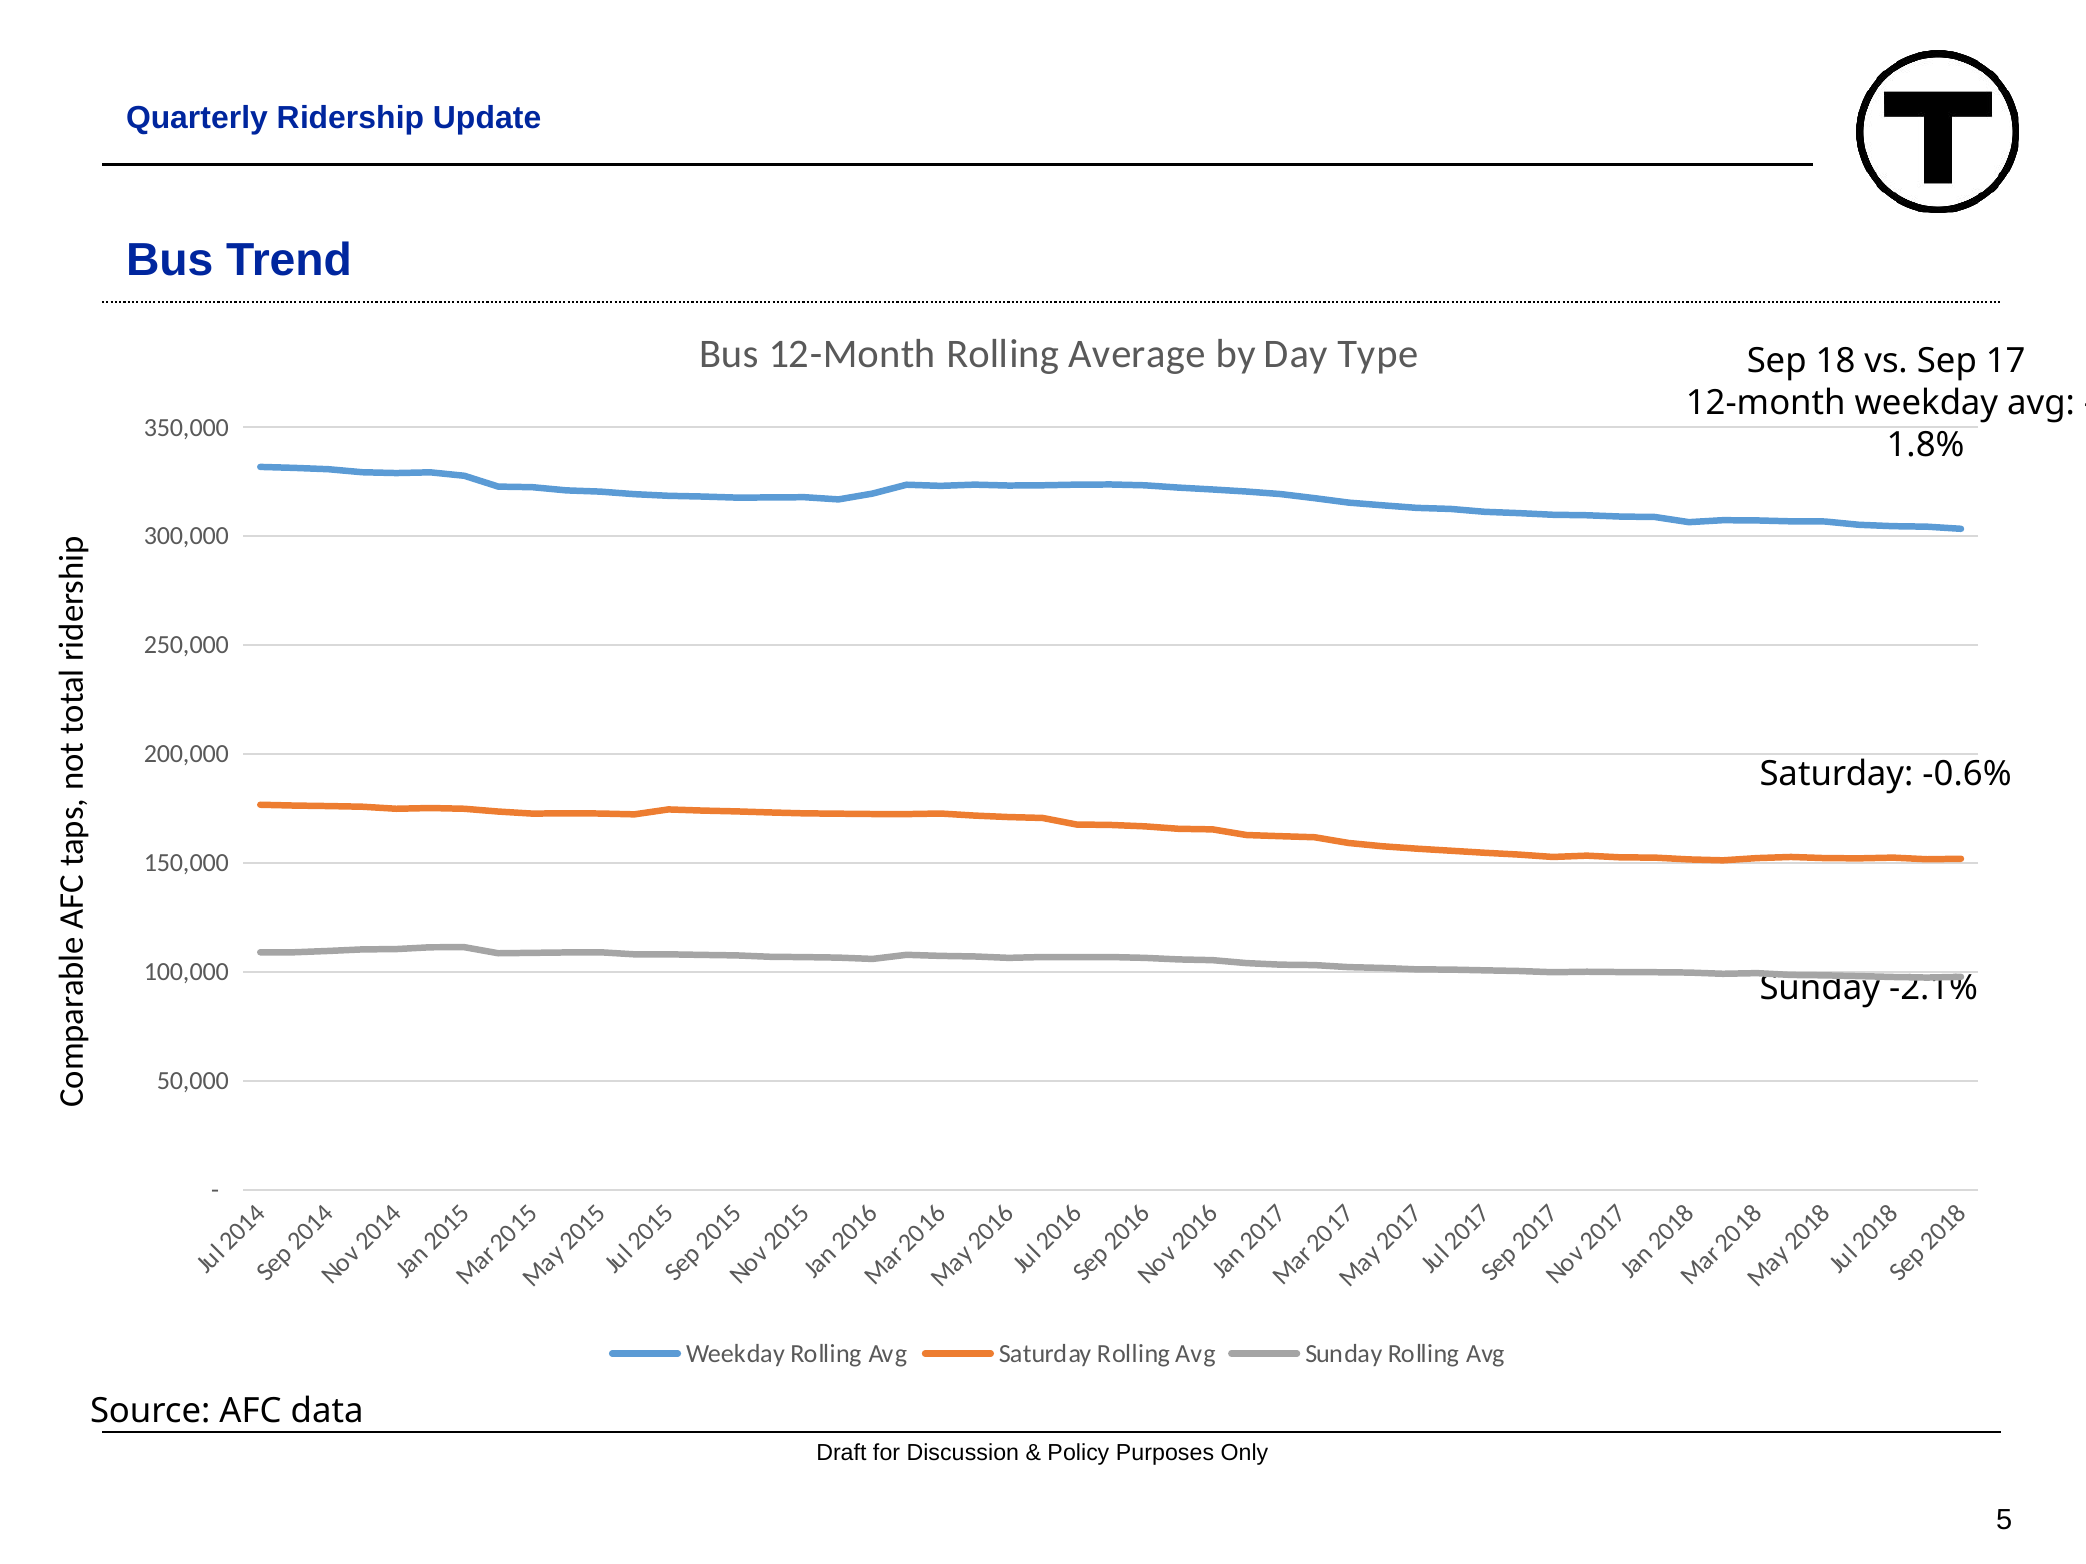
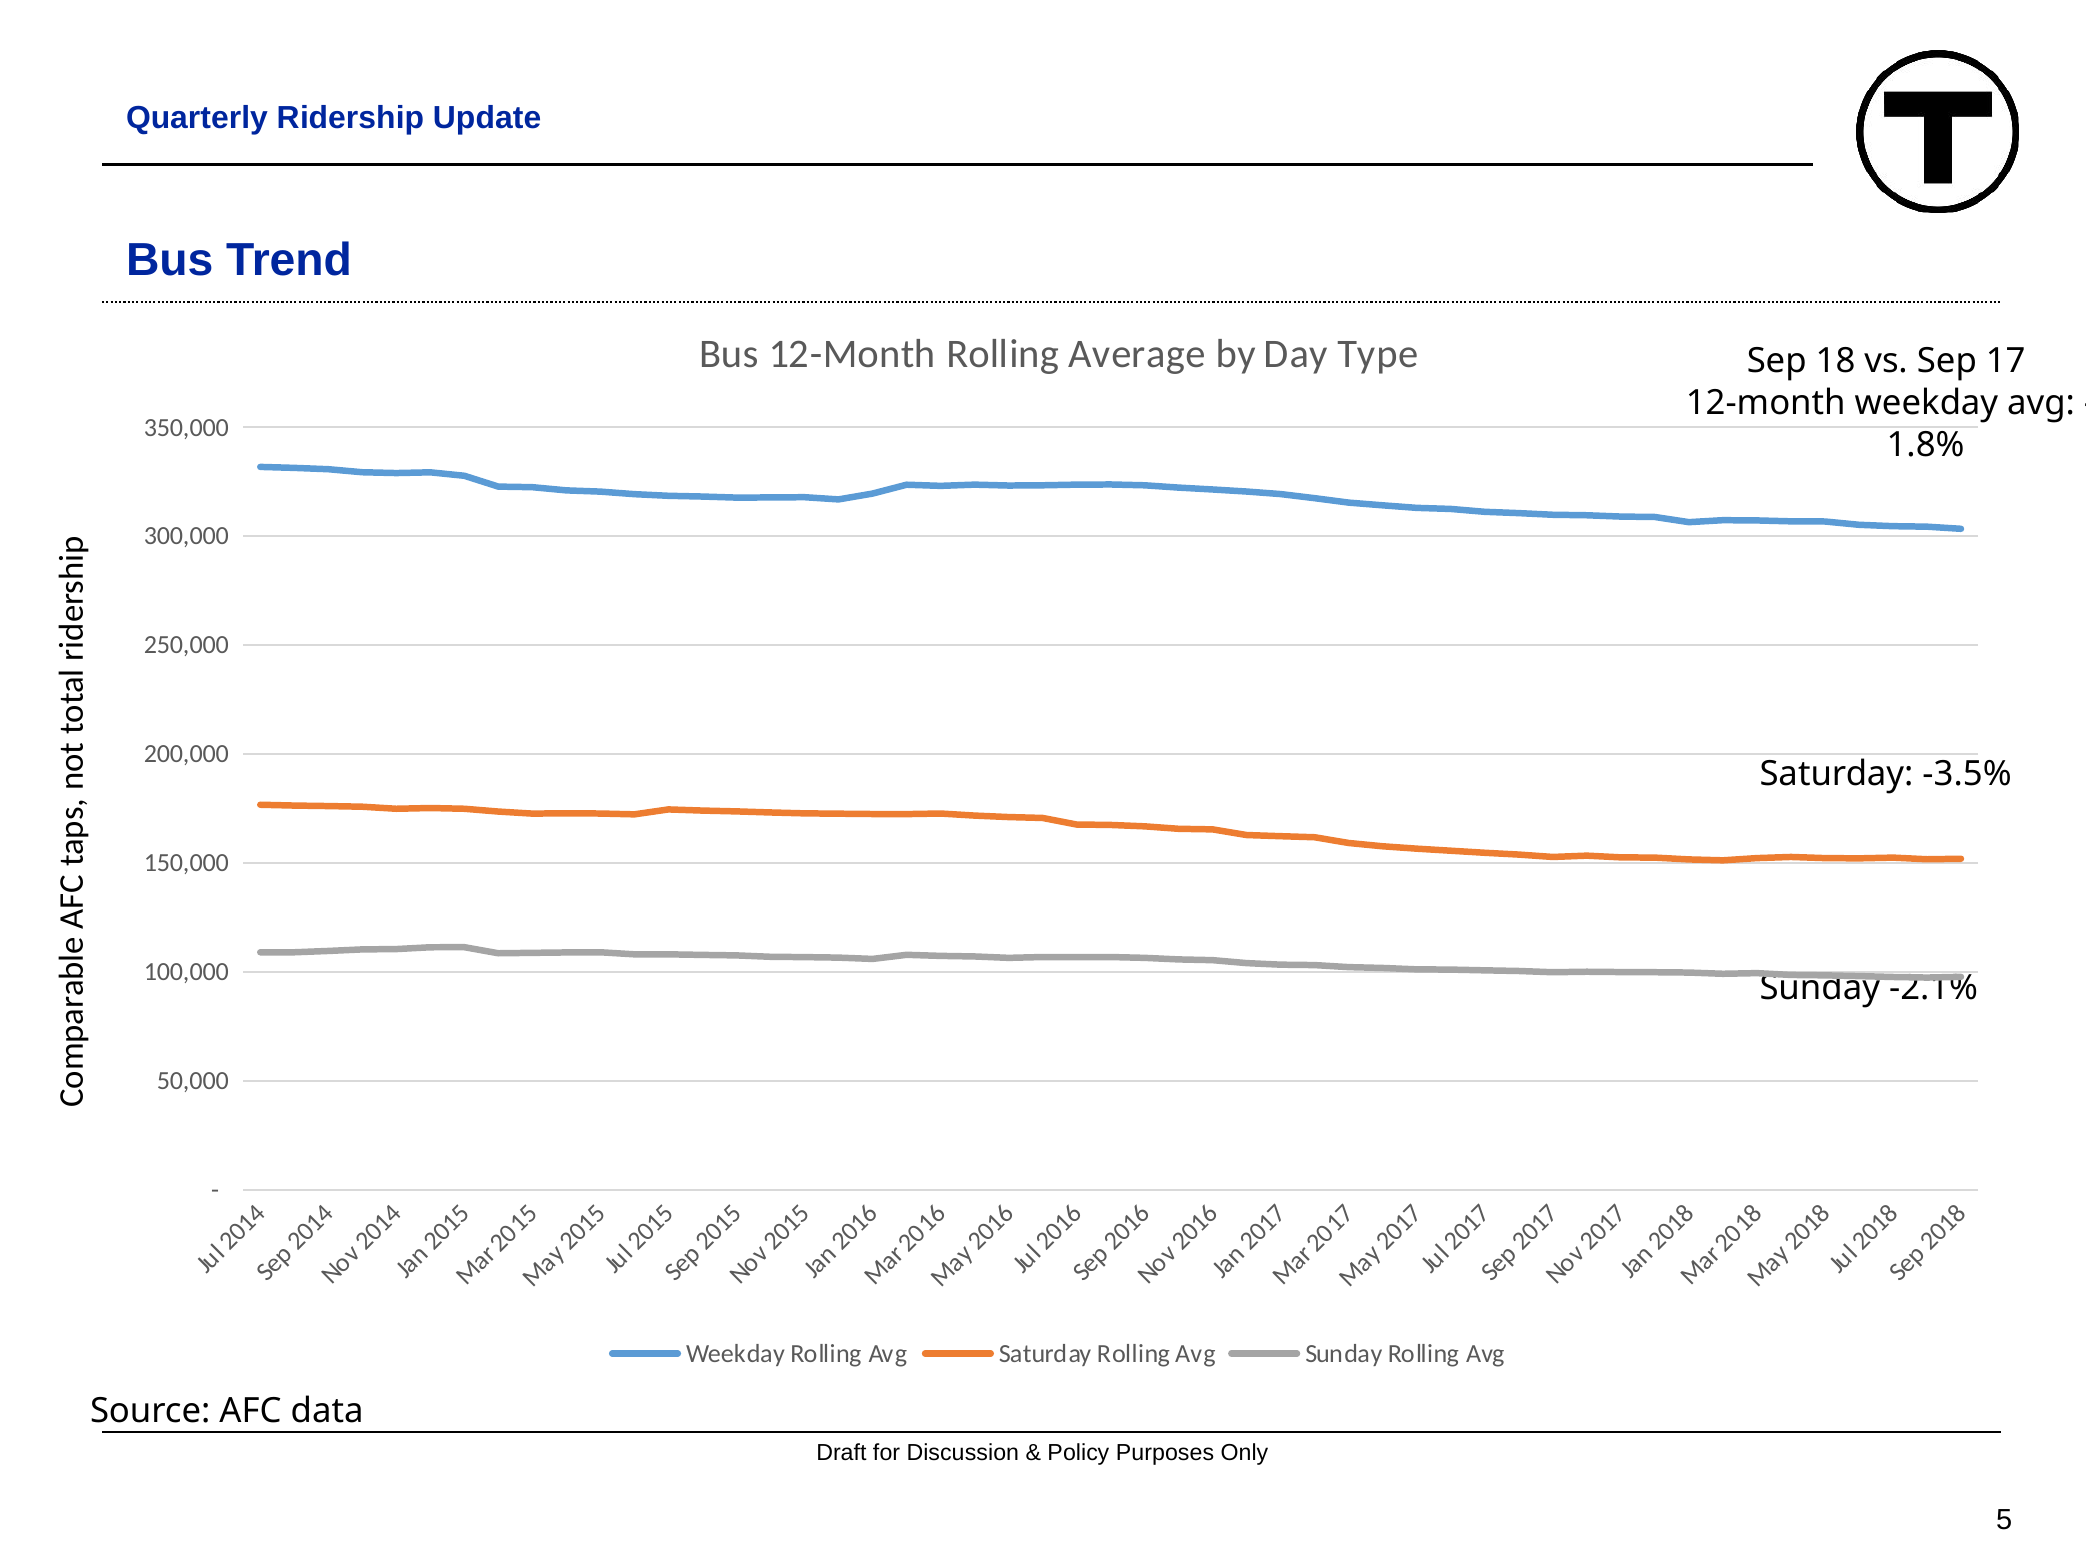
-0.6%: -0.6% -> -3.5% (1967, 775)
